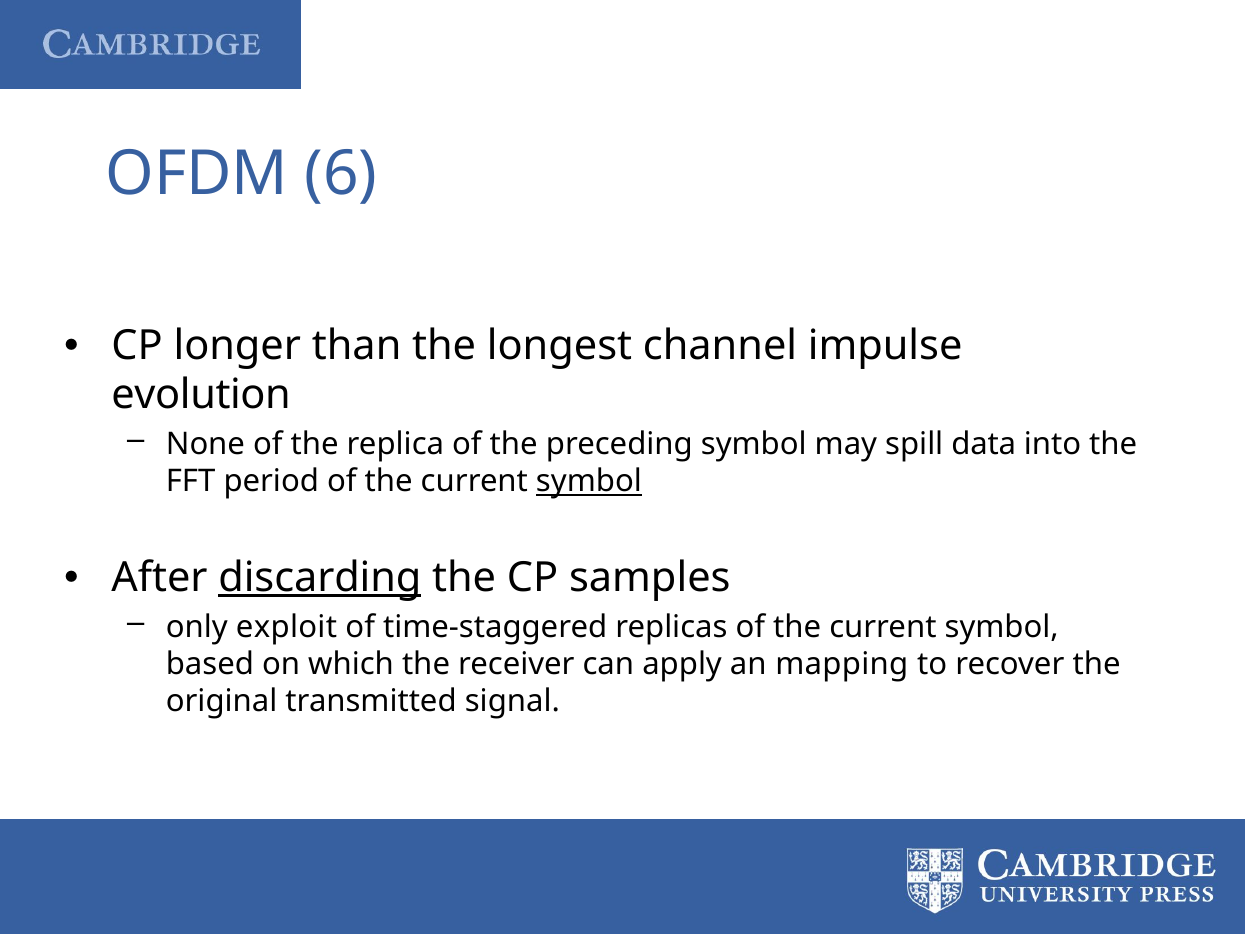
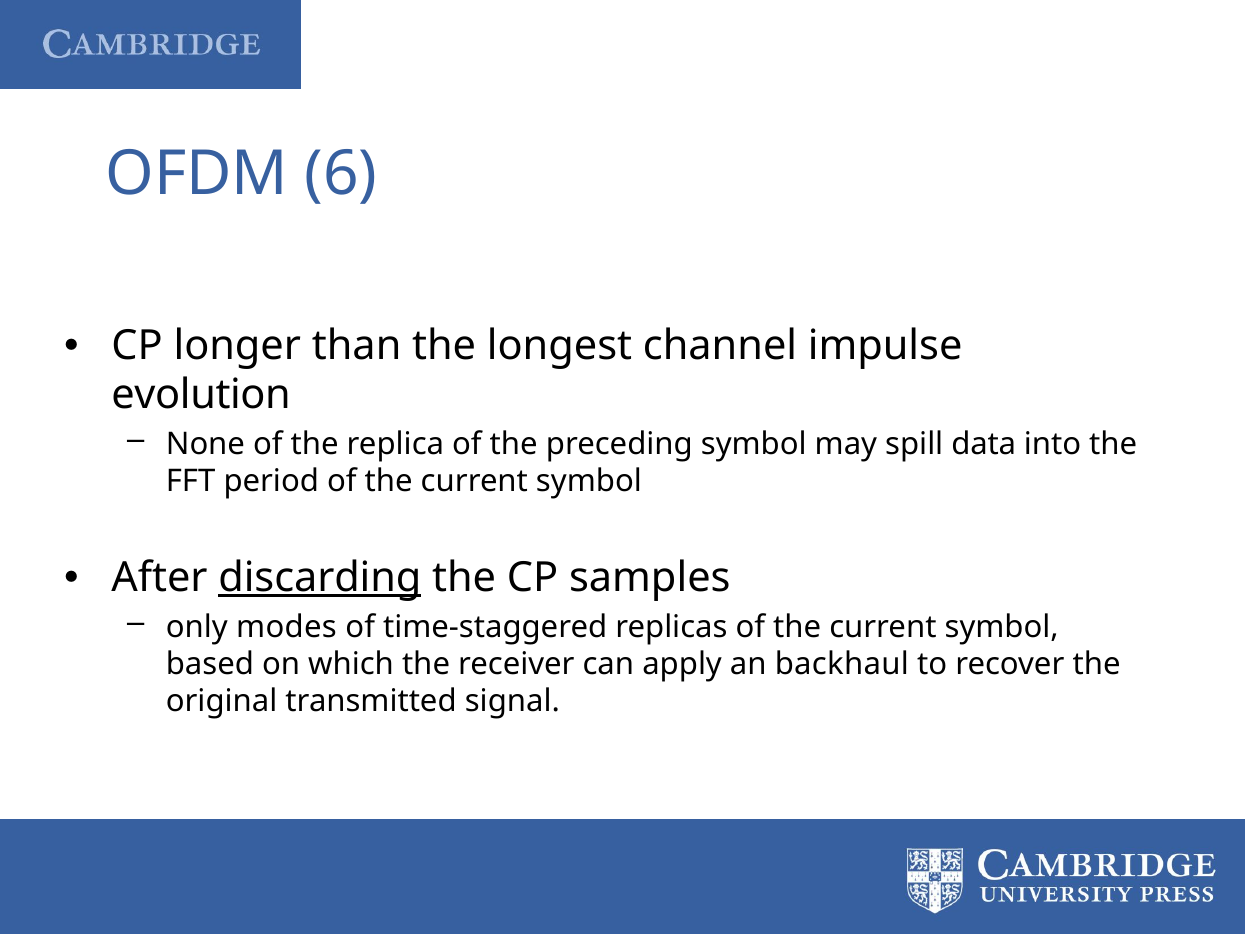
symbol underline: present -> none (589, 482)
exploit: exploit -> modes (286, 627)
mapping: mapping -> backhaul (842, 664)
